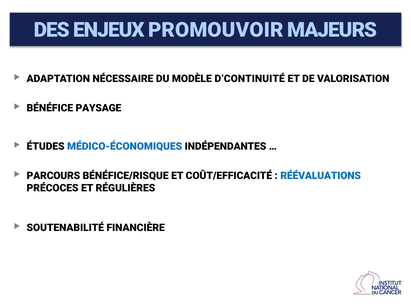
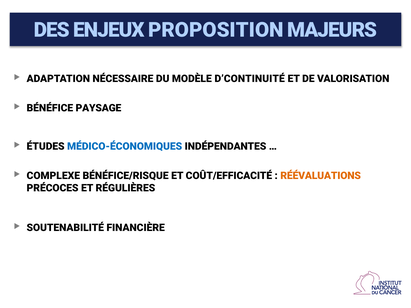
PROMOUVOIR: PROMOUVOIR -> PROPOSITION (216, 30)
PARCOURS: PARCOURS -> COMPLEXE (53, 176)
RÉÉVALUATIONS colour: blue -> orange (321, 176)
